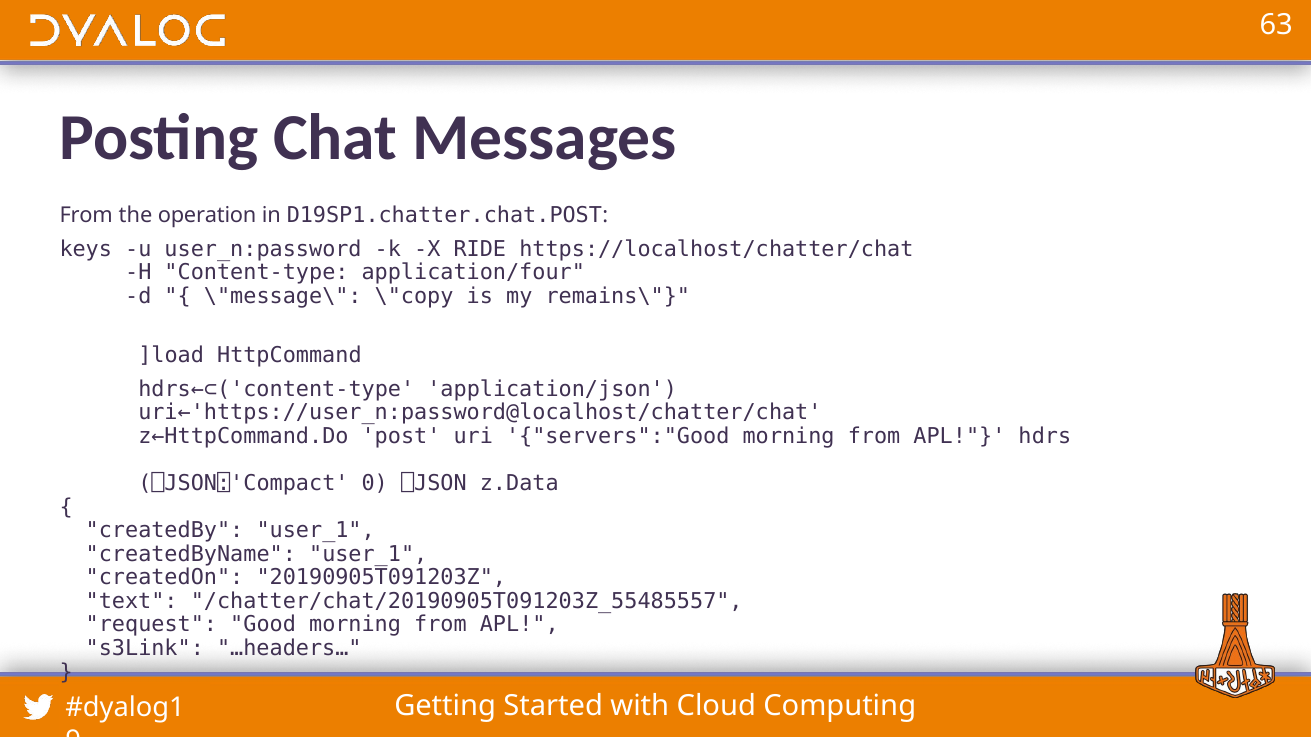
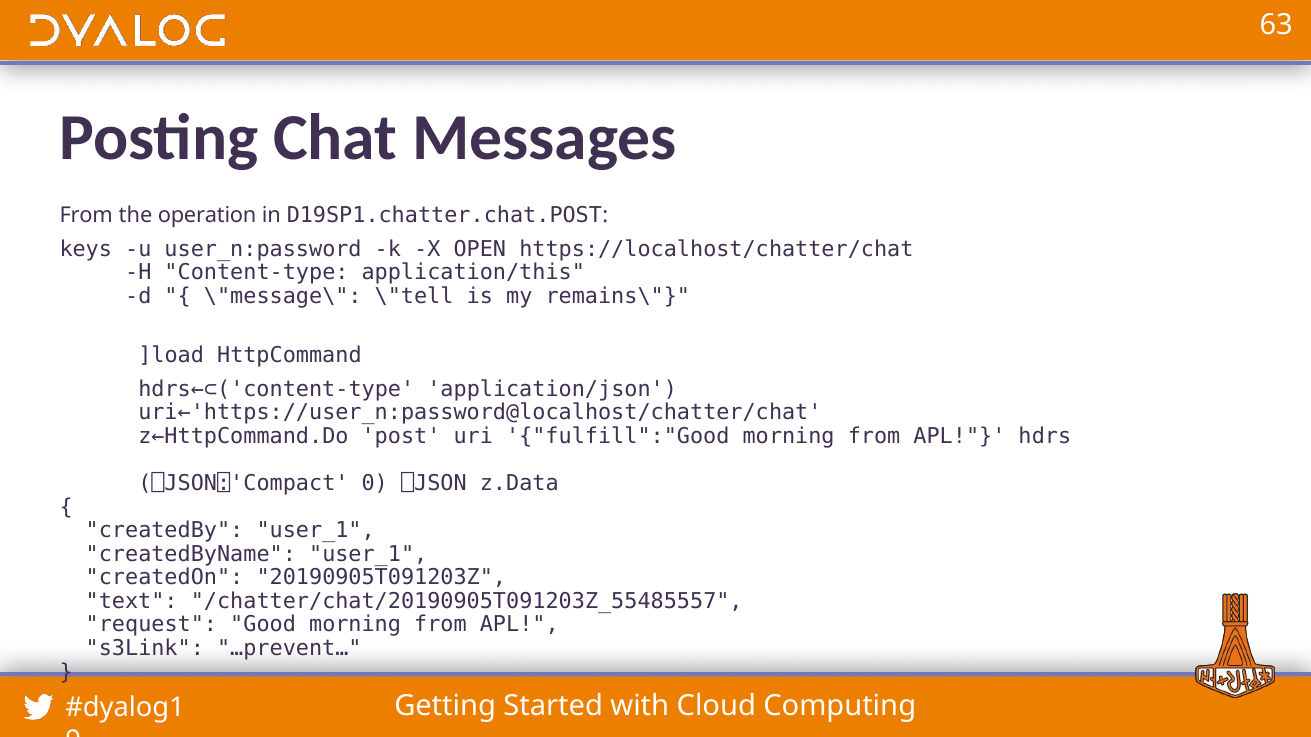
RIDE: RIDE -> OPEN (480, 249)
application/four: application/four -> application/this (473, 273)
\"copy: \"copy -> \"tell (414, 296)
servers":"Good: servers":"Good -> fulfill":"Good (618, 436)
…headers…: …headers… -> …prevent… (289, 649)
